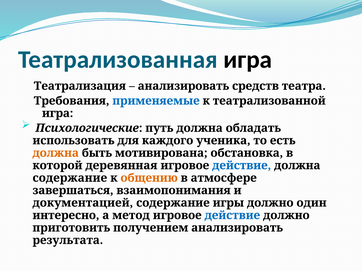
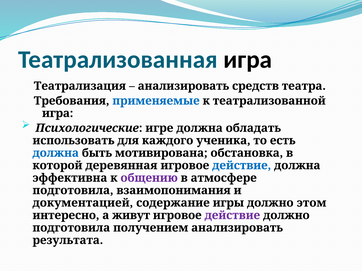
путь: путь -> игре (159, 128)
должна colour: orange -> blue (56, 153)
содержание: содержание -> эффективна (70, 178)
общению colour: orange -> purple (149, 178)
завершаться: завершаться -> подготовила (73, 191)
один: один -> этом (312, 203)
метод: метод -> живут (131, 216)
действие colour: blue -> purple (232, 216)
приготовить: приготовить -> подготовила (71, 228)
